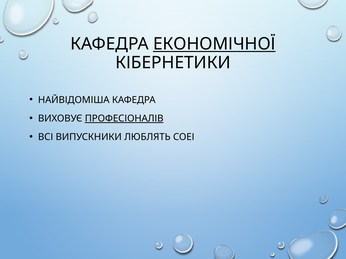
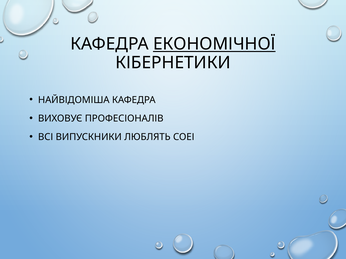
ПРОФЕСІОНАЛІВ underline: present -> none (124, 119)
